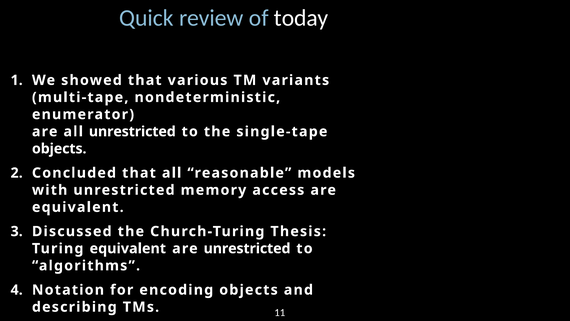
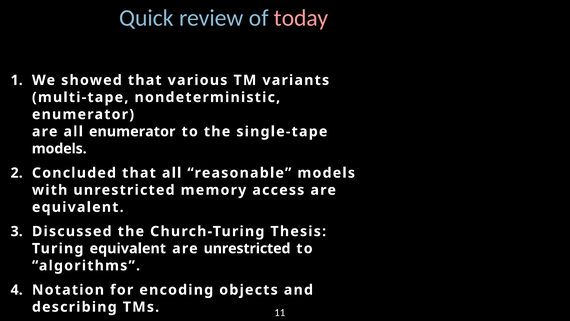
today colour: white -> pink (301, 18)
all unrestricted: unrestricted -> enumerator (132, 131)
objects: objects -> models (59, 149)
